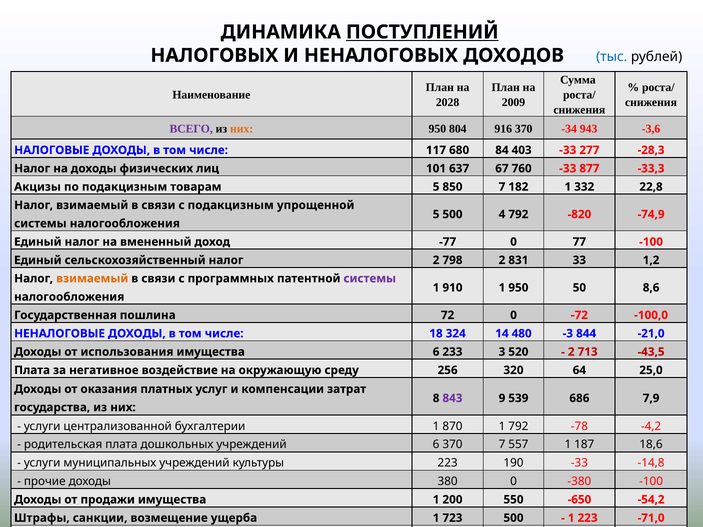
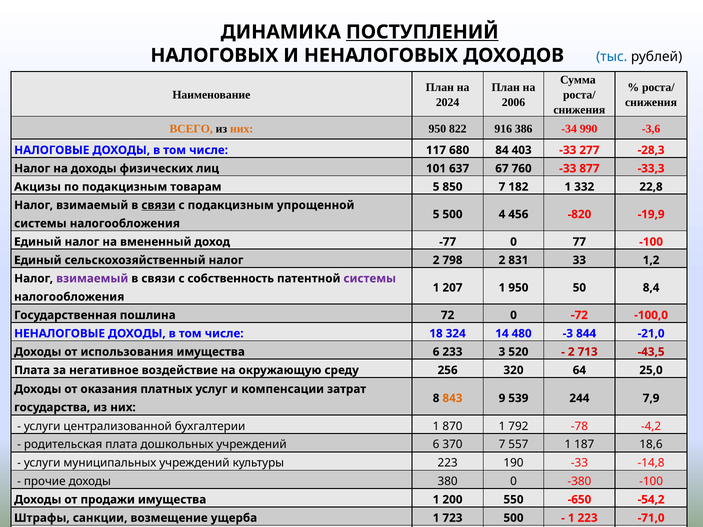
2028: 2028 -> 2024 (448, 102)
2009: 2009 -> 2006 (513, 102)
ВСЕГО colour: purple -> orange (191, 129)
804: 804 -> 822 (458, 129)
916 370: 370 -> 386 (524, 129)
943: 943 -> 990 (589, 129)
связи underline: none -> present (158, 205)
4 792: 792 -> 456 (518, 214)
-74,9: -74,9 -> -19,9 (651, 214)
взимаемый colour: orange -> purple (92, 279)
программных: программных -> собственность (231, 279)
910: 910 -> 207 (452, 288)
8,6: 8,6 -> 8,4 (651, 288)
843 colour: purple -> orange (452, 398)
686: 686 -> 244 (579, 398)
